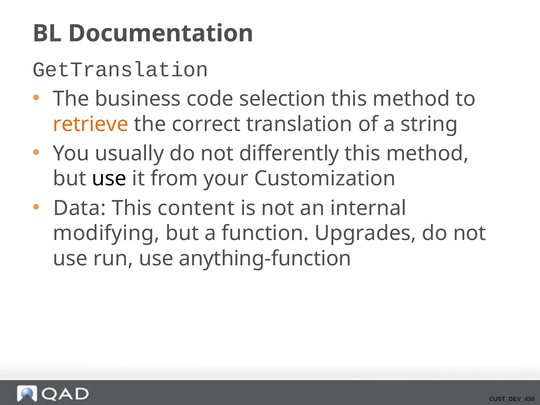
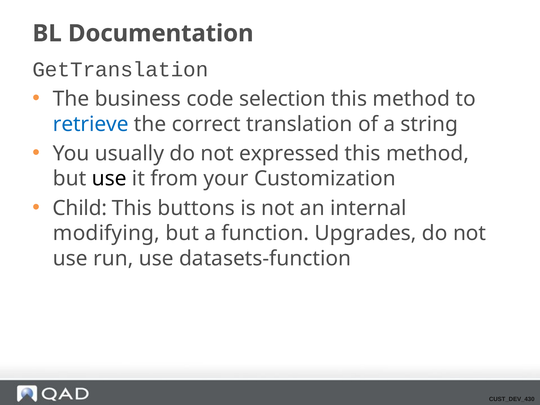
retrieve colour: orange -> blue (91, 124)
differently: differently -> expressed (289, 153)
Data: Data -> Child (80, 208)
content: content -> buttons (196, 208)
anything-function: anything-function -> datasets-function (265, 259)
